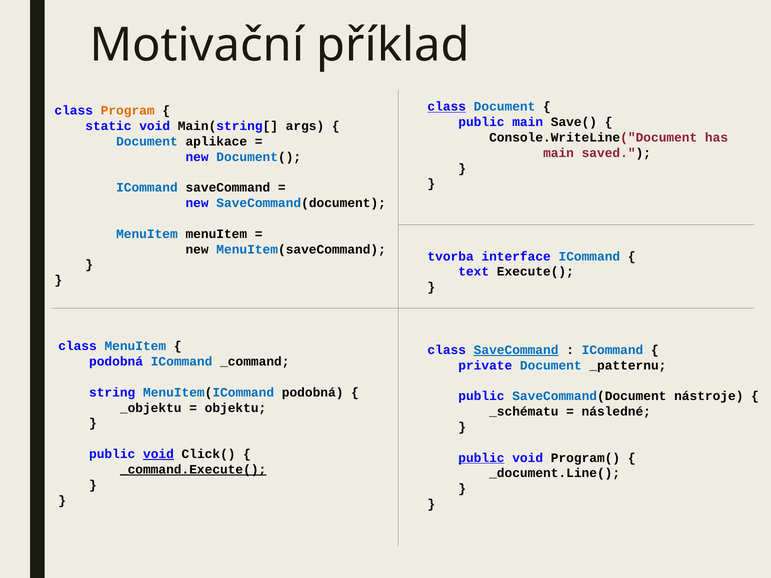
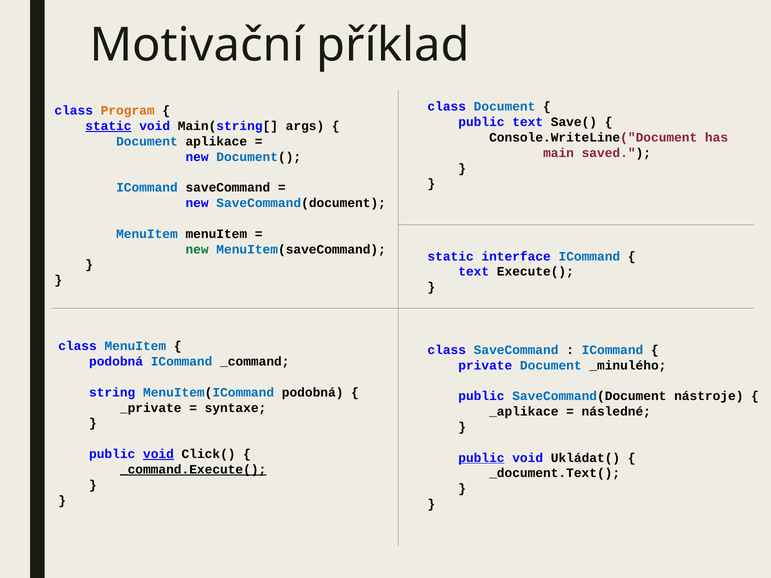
class underline: present -> none (447, 107)
public main: main -> text (528, 122)
static underline: none -> present (108, 126)
new colour: black -> green (197, 249)
tvorba: tvorba -> static (451, 256)
SaveCommand underline: present -> none (516, 350)
_patternu: _patternu -> _minulého (628, 366)
_objektu: _objektu -> _private (151, 408)
objektu: objektu -> syntaxe (235, 408)
_schématu: _schématu -> _aplikace (524, 412)
Program(: Program( -> Ukládat( (586, 458)
_document.Line(: _document.Line( -> _document.Text( (555, 473)
